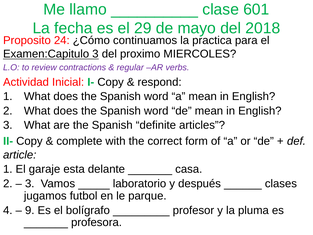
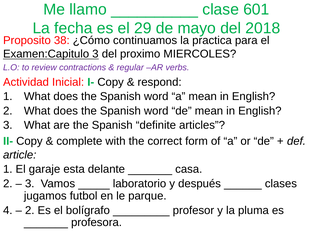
24: 24 -> 38 (62, 40)
9: 9 -> 2 (30, 210)
